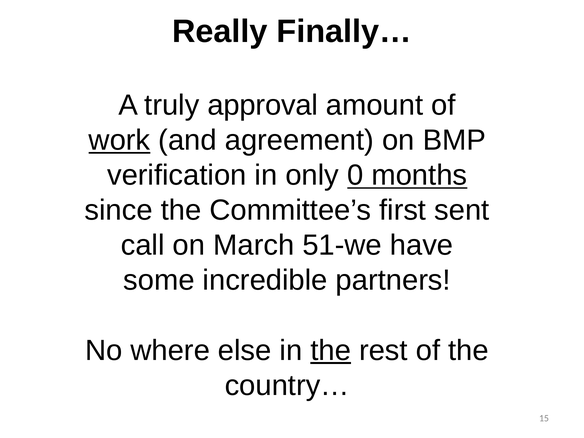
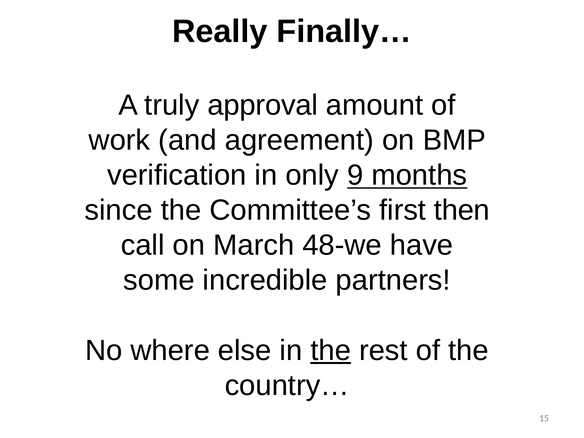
work underline: present -> none (119, 140)
0: 0 -> 9 (355, 175)
sent: sent -> then (462, 210)
51-we: 51-we -> 48-we (342, 245)
